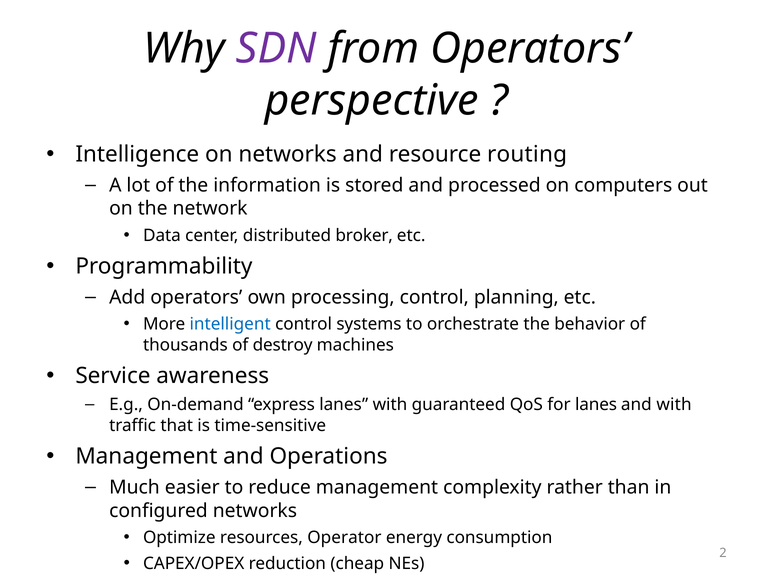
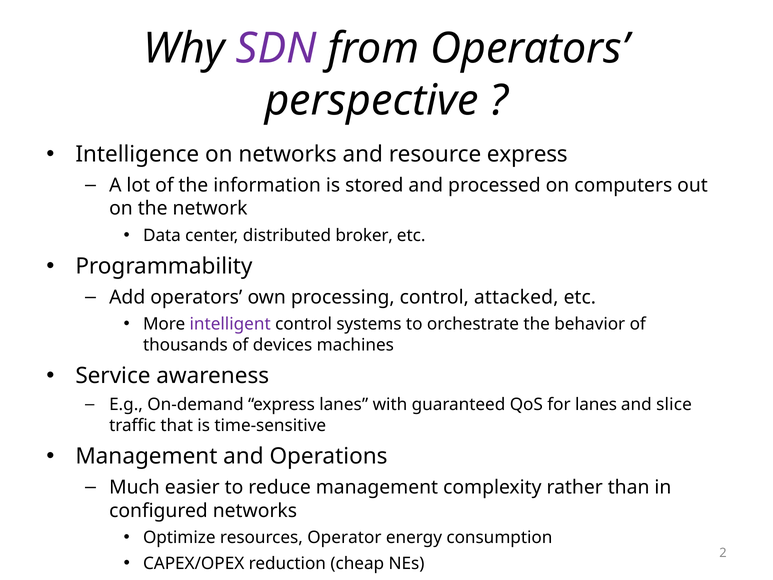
resource routing: routing -> express (527, 154)
planning: planning -> attacked (516, 297)
intelligent colour: blue -> purple (230, 324)
destroy: destroy -> devices (283, 345)
and with: with -> slice (674, 405)
